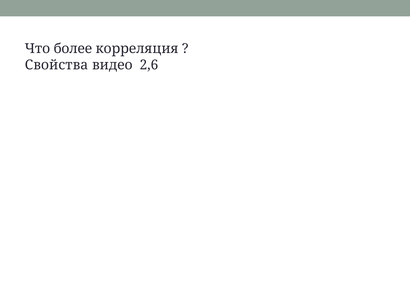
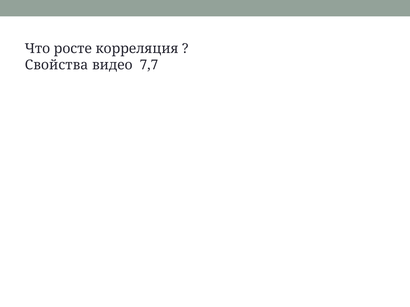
более: более -> росте (73, 49)
2,6: 2,6 -> 7,7 (149, 65)
